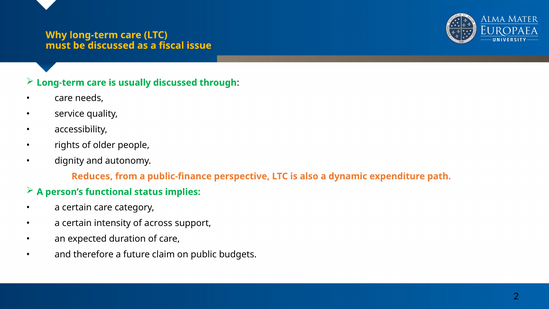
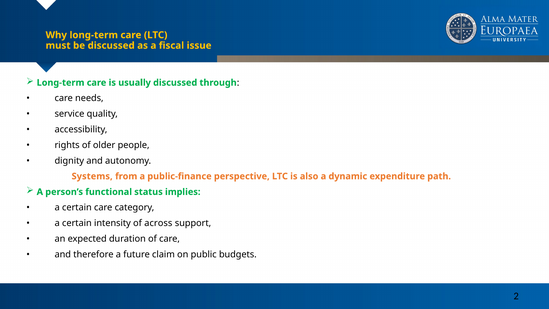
Reduces: Reduces -> Systems (92, 176)
